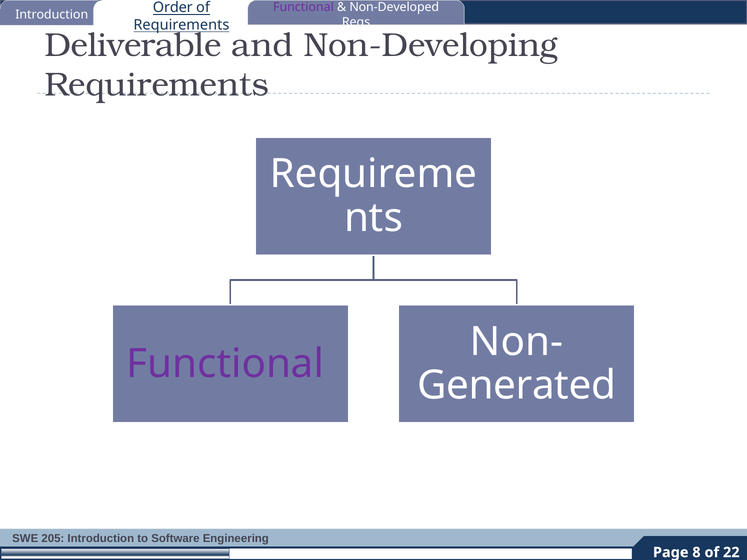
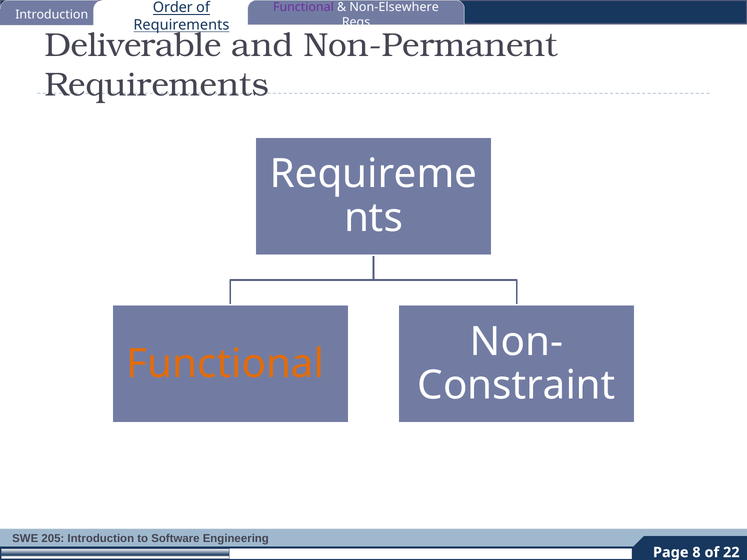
Non-Developed: Non-Developed -> Non-Elsewhere (394, 7)
Non-Developing: Non-Developing -> Non-Permanent (431, 45)
Functional colour: purple -> orange (225, 364)
Generated: Generated -> Constraint (517, 386)
